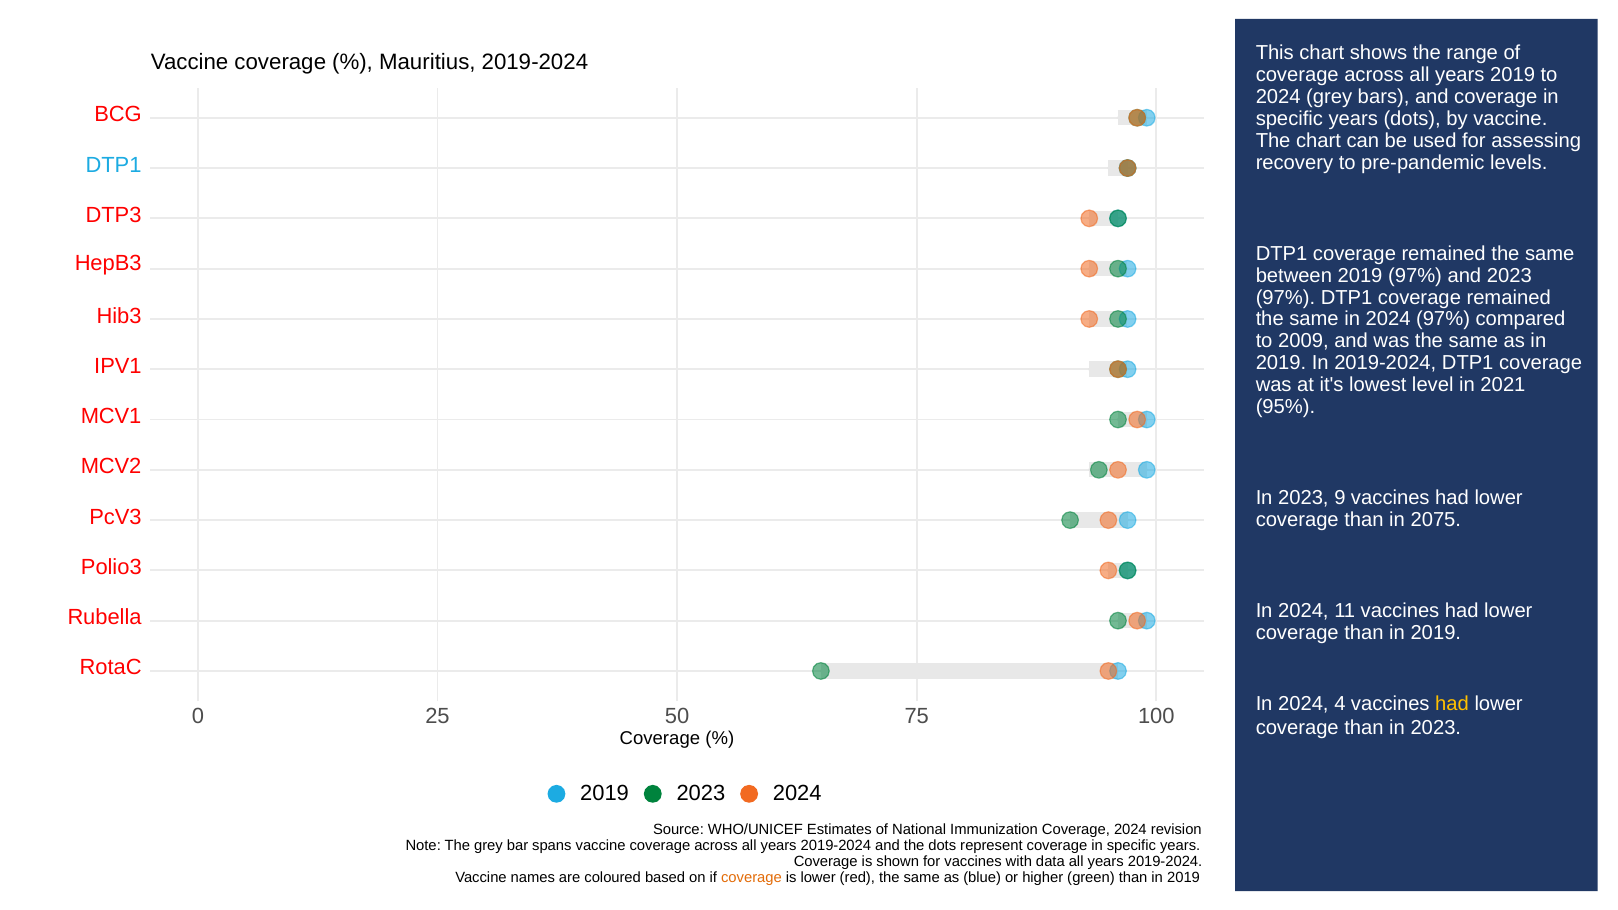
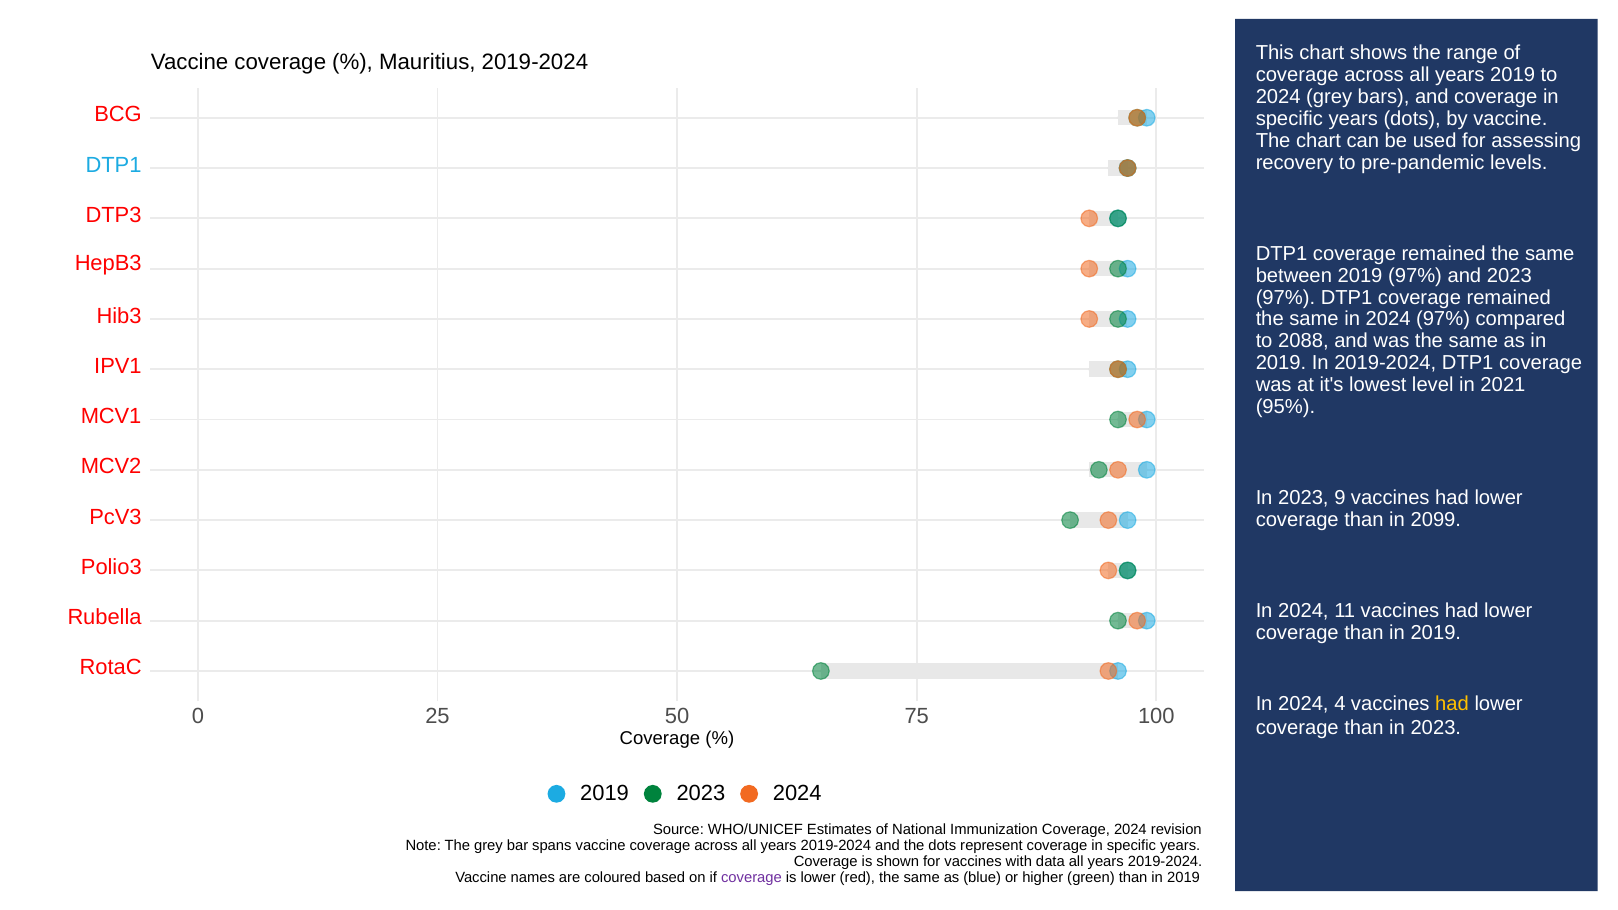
2009: 2009 -> 2088 (1303, 341)
2075: 2075 -> 2099 (1436, 520)
coverage colour: orange -> purple (751, 878)
